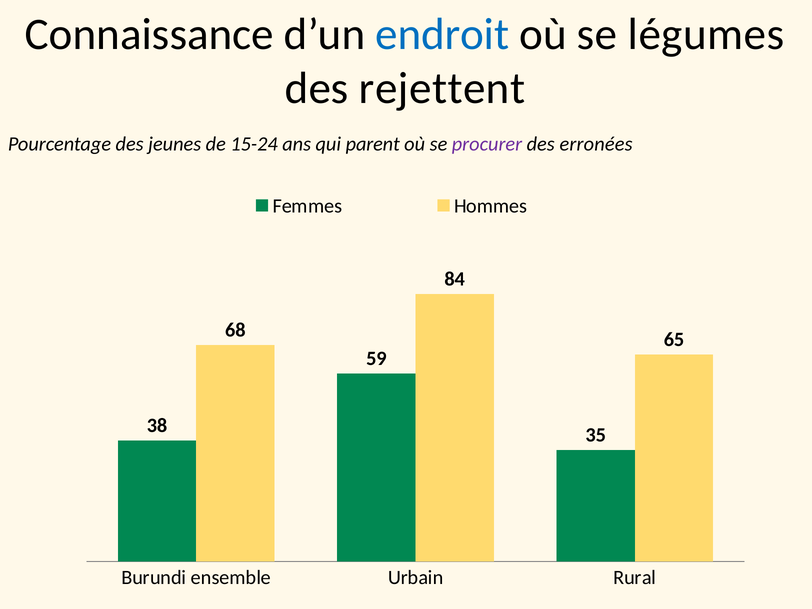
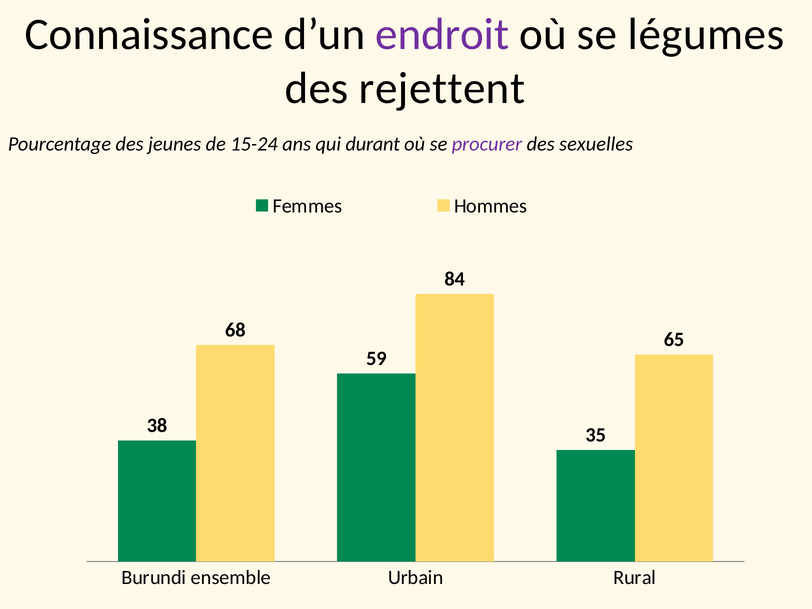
endroit colour: blue -> purple (442, 34)
parent: parent -> durant (373, 144)
erronées: erronées -> sexuelles (596, 144)
